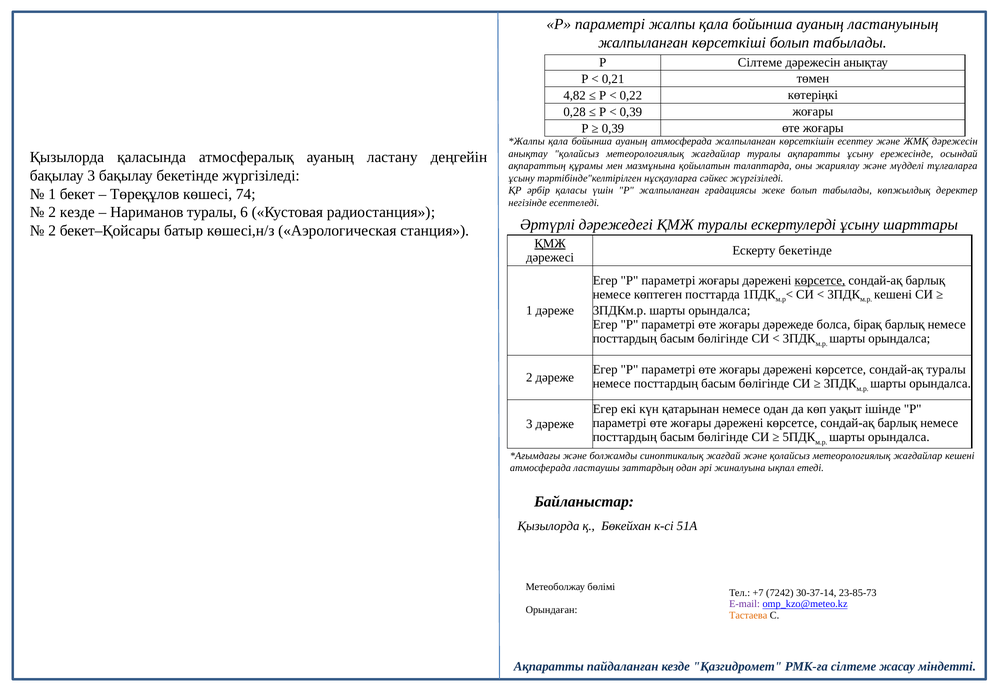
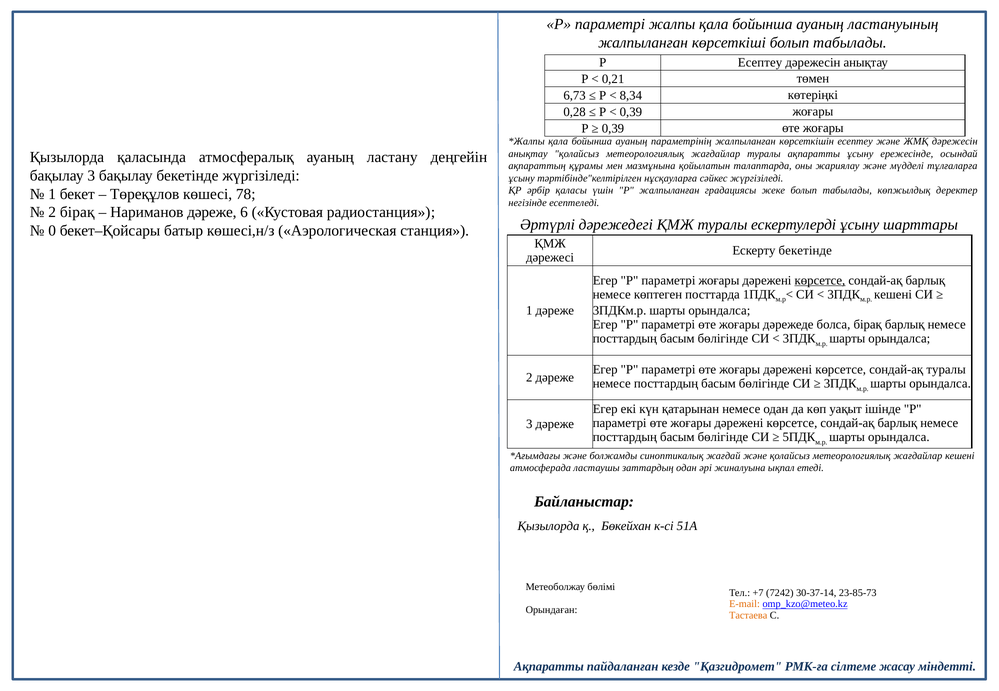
Р Сілтеме: Сілтеме -> Есептеу (760, 63)
4,82: 4,82 -> 6,73 (575, 96)
0,22: 0,22 -> 8,34 (631, 96)
ауаның атмосферада: атмосферада -> параметрінің (681, 142)
74: 74 -> 78 (246, 194)
2 кезде: кезде -> бірақ (77, 213)
Нариманов туралы: туралы -> дәреже (212, 213)
2: 2 -> 0 (52, 231)
ҚМЖ underline: present -> none (550, 244)
E-mail colour: purple -> orange (745, 605)
